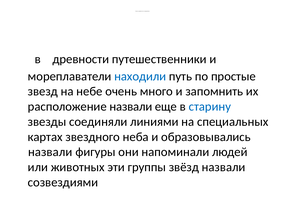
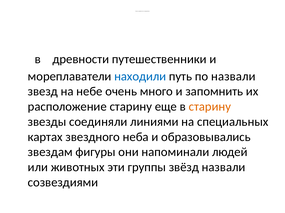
по простые: простые -> назвали (233, 77)
расположение назвали: назвали -> старину (131, 107)
старину colour: blue -> orange (210, 107)
назвали: назвали -> звездам (50, 153)
